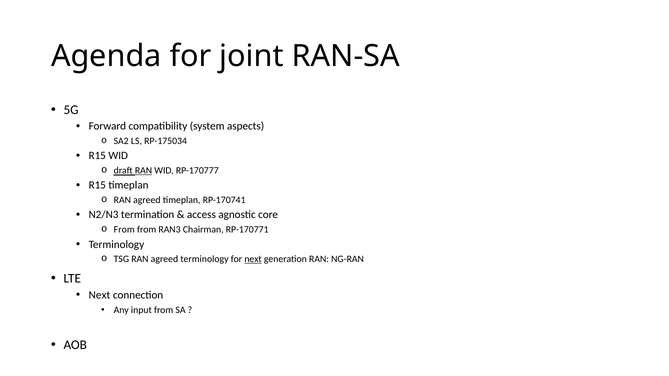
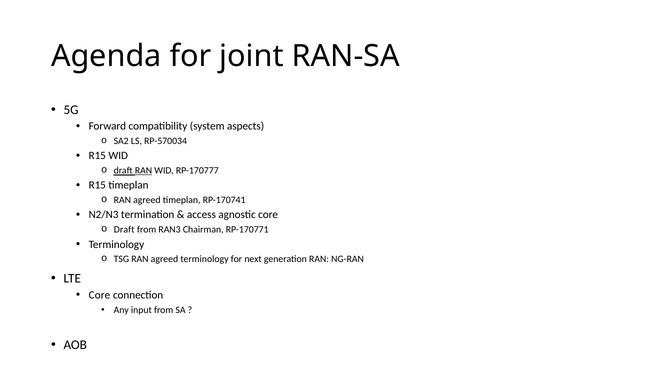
RP-175034: RP-175034 -> RP-570034 (166, 141)
From: From -> Draft (124, 230)
next underline: present -> none (253, 259)
Next: Next -> Core (99, 295)
